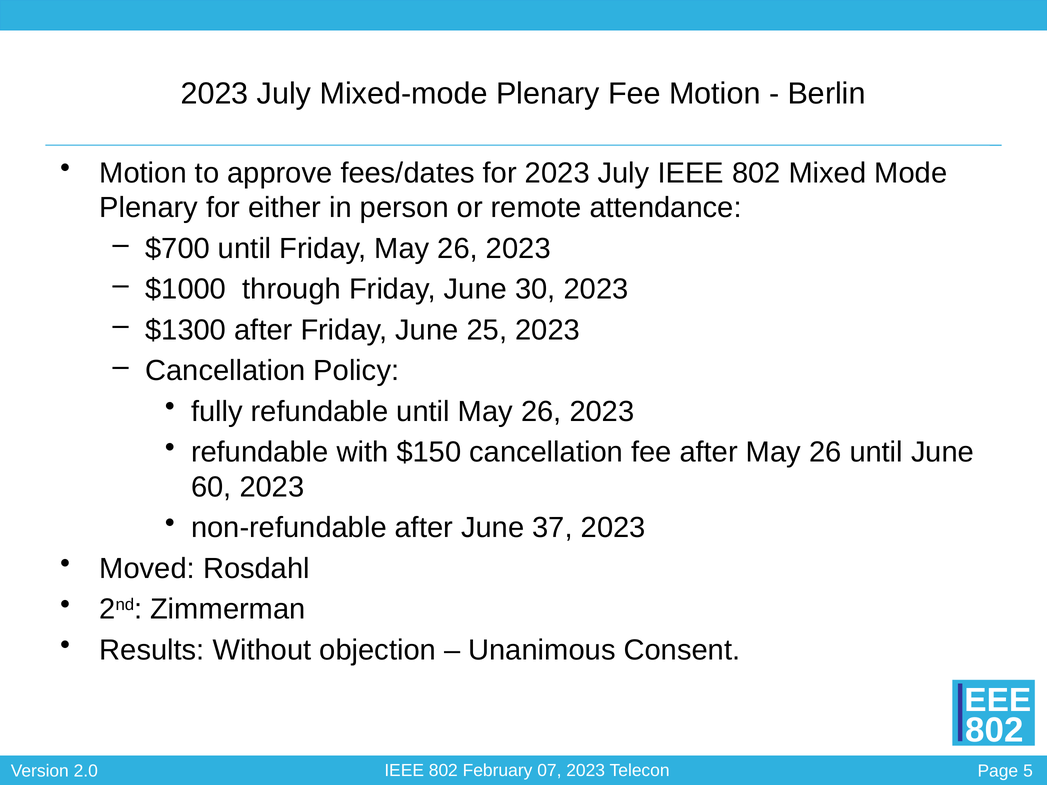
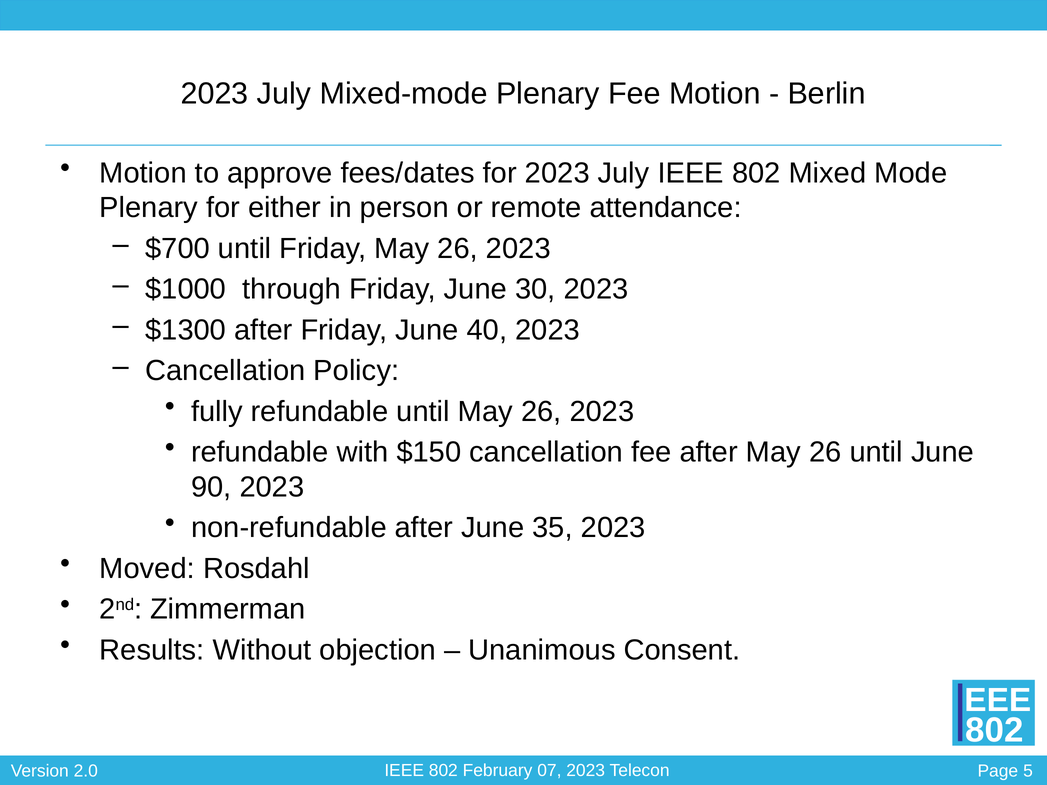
25: 25 -> 40 (487, 330)
60: 60 -> 90 (211, 487)
37: 37 -> 35 (553, 528)
